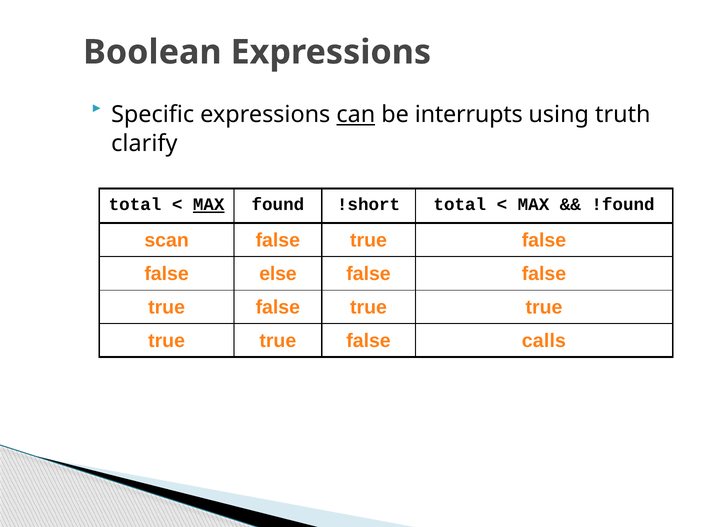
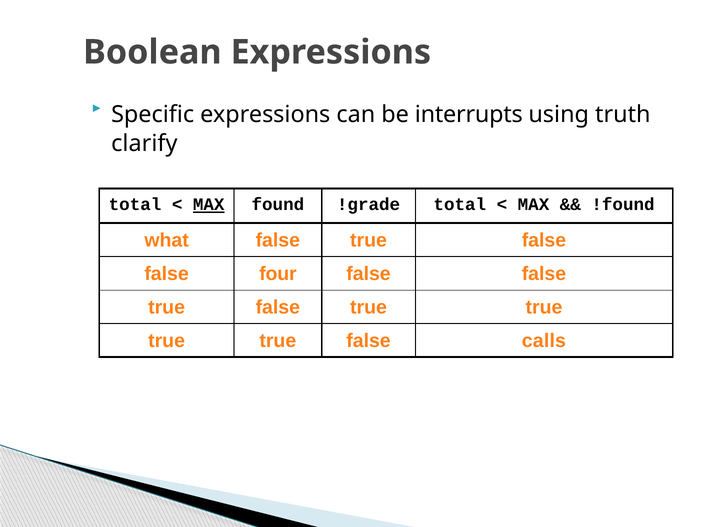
can underline: present -> none (356, 114)
!short: !short -> !grade (369, 204)
scan: scan -> what (167, 240)
else: else -> four (278, 273)
